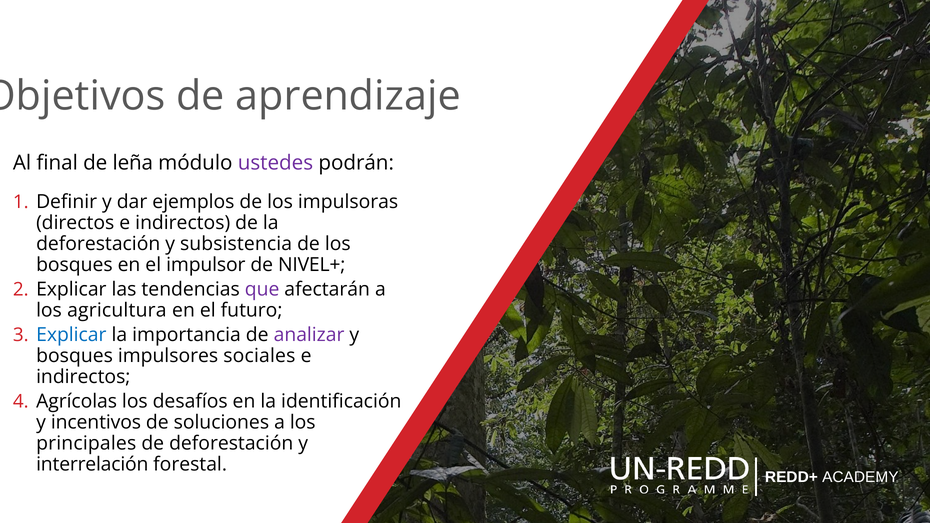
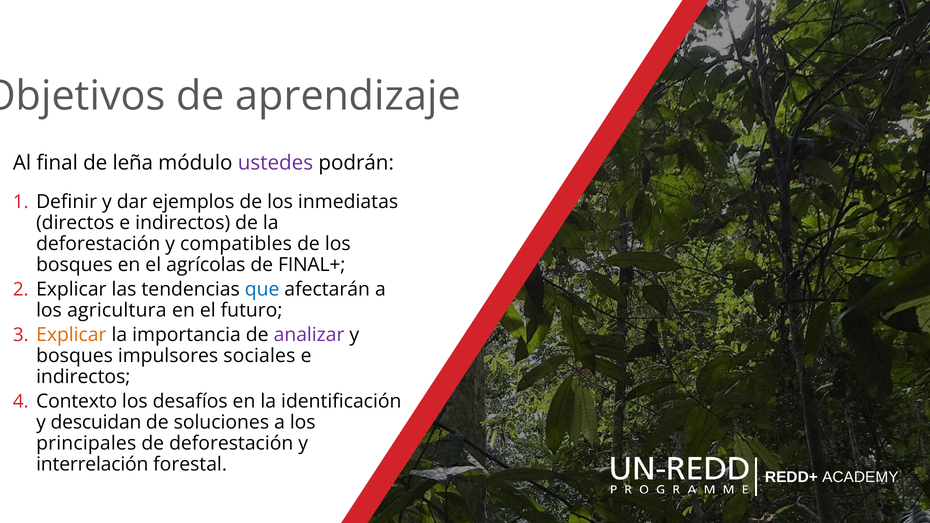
impulsoras: impulsoras -> inmediatas (348, 202)
subsistencia: subsistencia -> compatibles (236, 244)
impulsor: impulsor -> agrícolas (206, 265)
NIVEL+: NIVEL+ -> FINAL+ (312, 265)
que colour: purple -> blue (262, 289)
Explicar colour: blue -> orange (71, 335)
Agrícolas: Agrícolas -> Contexto (77, 401)
incentivos: incentivos -> descuidan (96, 422)
